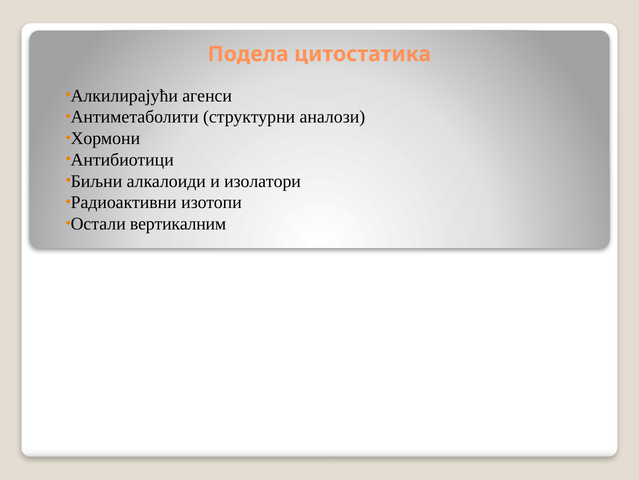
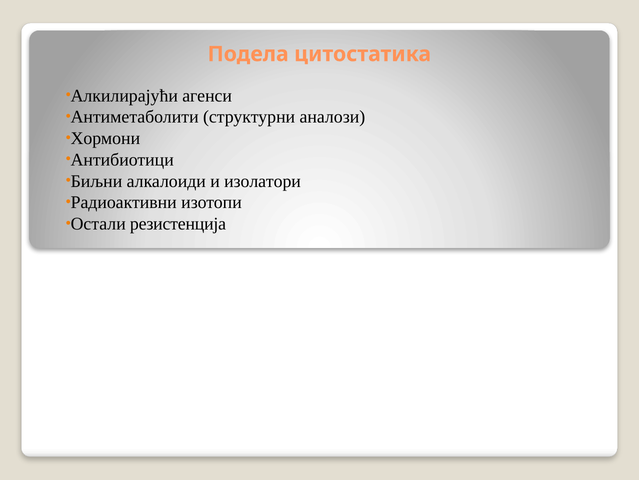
вертикалним: вертикалним -> резистенција (178, 224)
